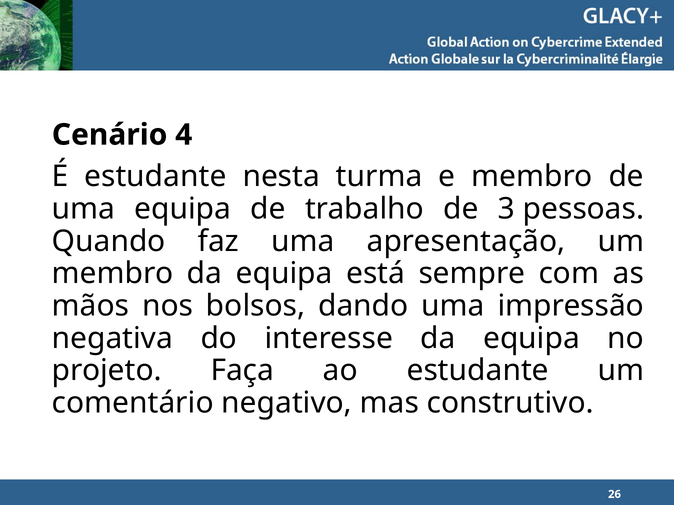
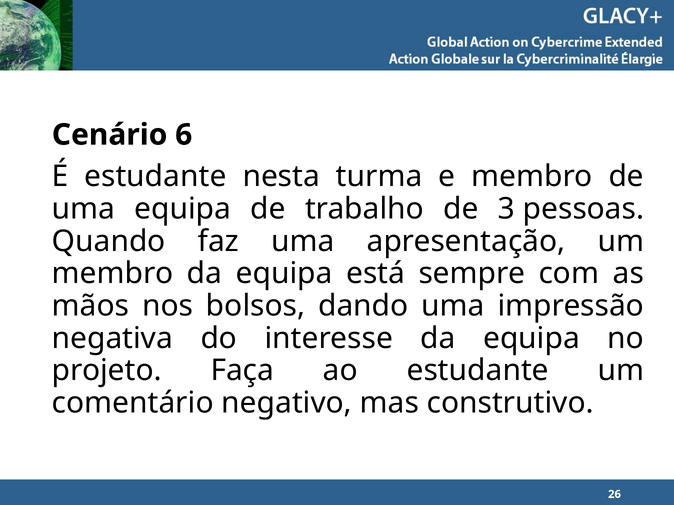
4: 4 -> 6 (184, 135)
